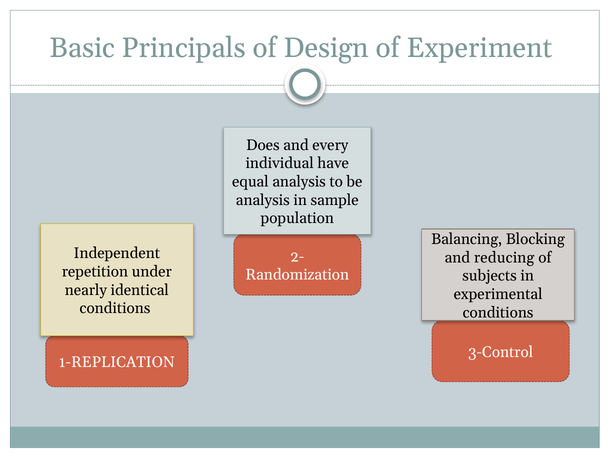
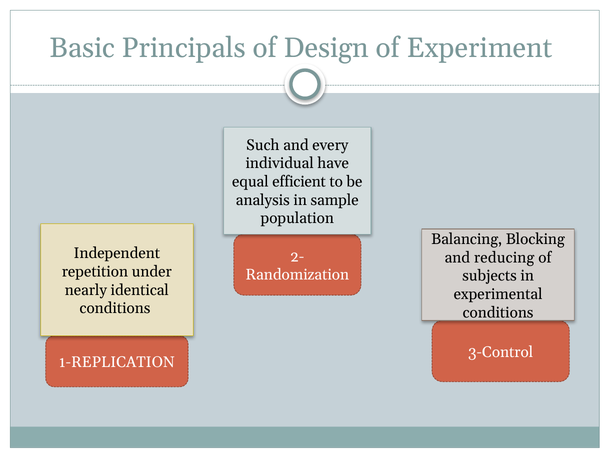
Does: Does -> Such (263, 145)
equal analysis: analysis -> efficient (299, 182)
